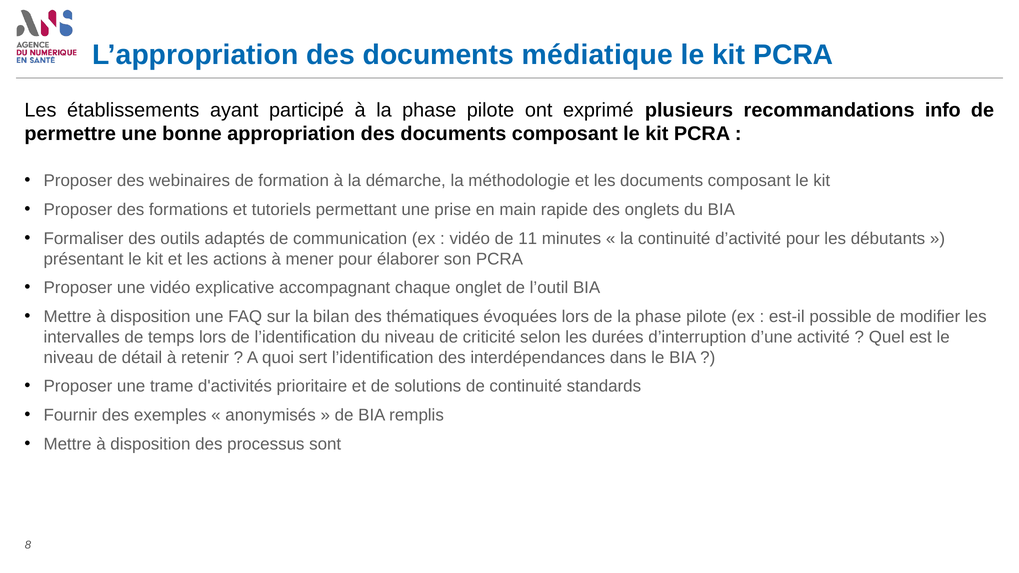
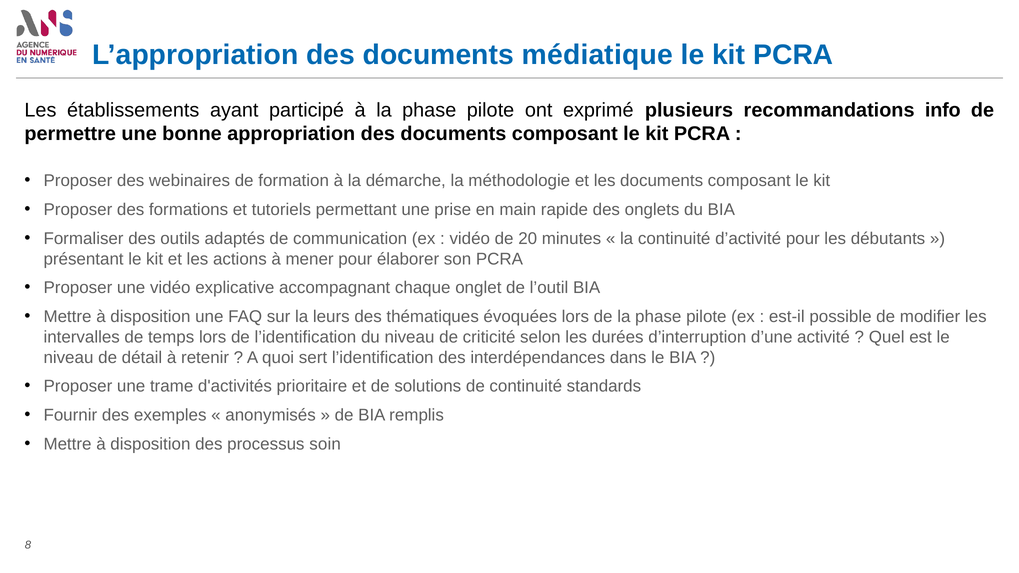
11: 11 -> 20 (528, 239)
bilan: bilan -> leurs (331, 317)
sont: sont -> soin (325, 444)
